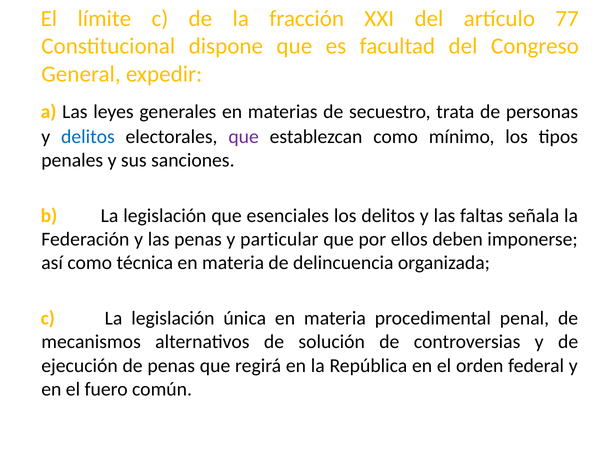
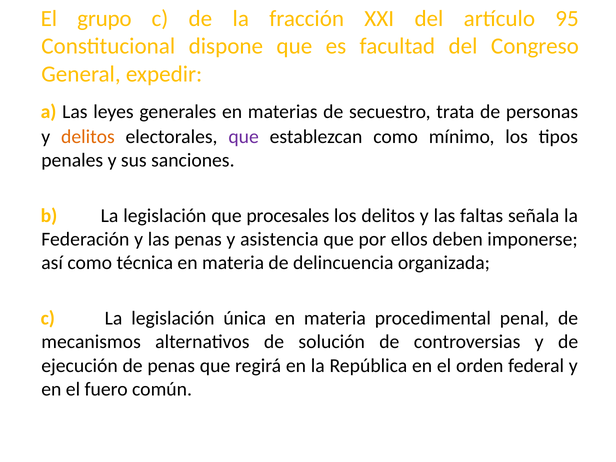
límite: límite -> grupo (104, 19)
77: 77 -> 95 (567, 19)
delitos colour: blue -> orange (88, 137)
esenciales: esenciales -> procesales (288, 216)
particular: particular -> asistencia (279, 239)
